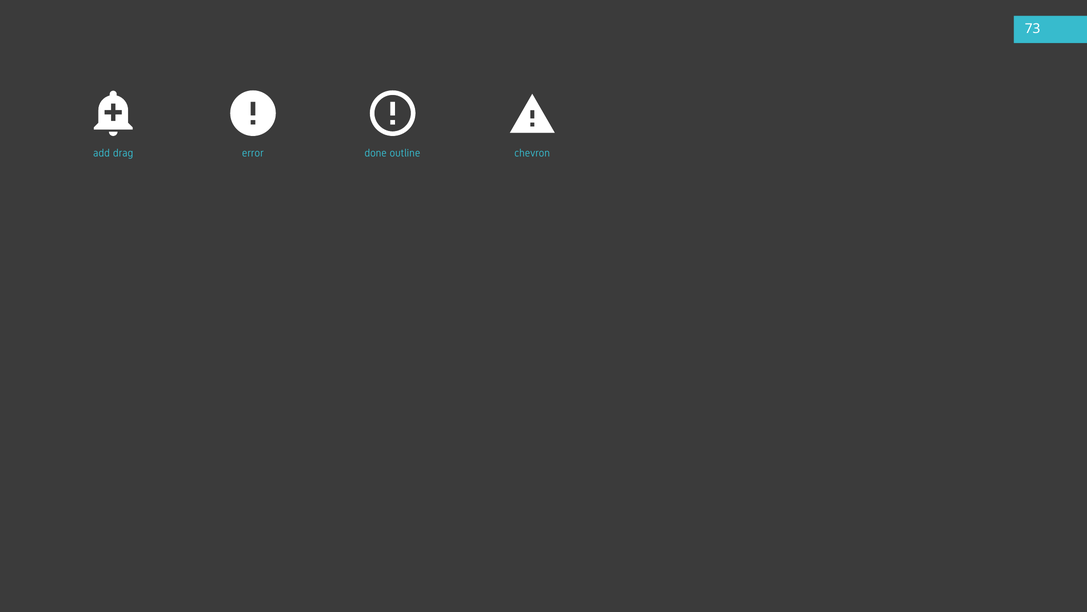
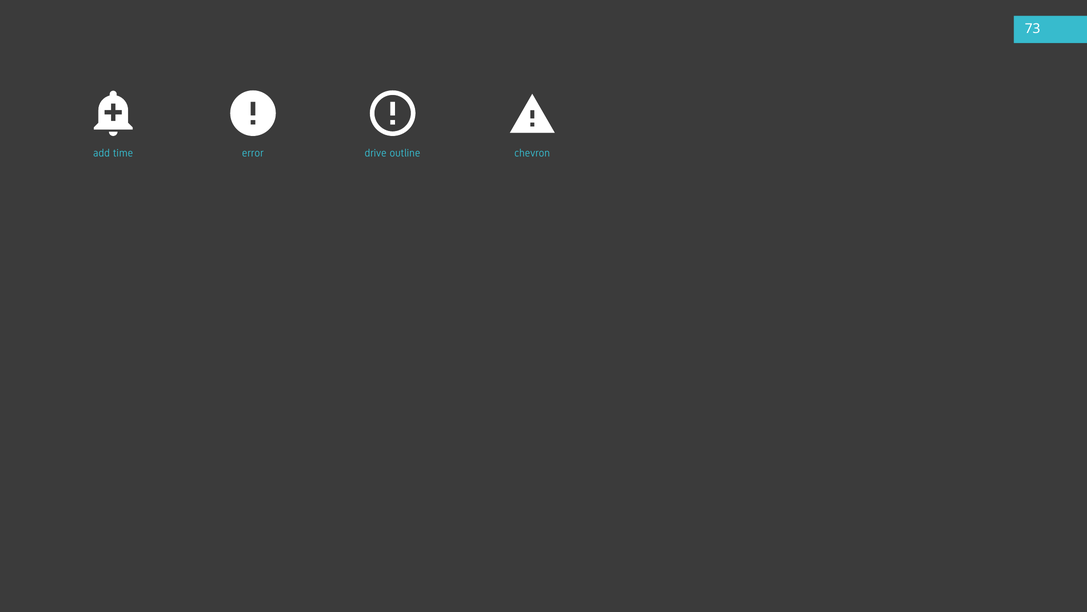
drag: drag -> time (123, 153)
done: done -> drive (376, 153)
